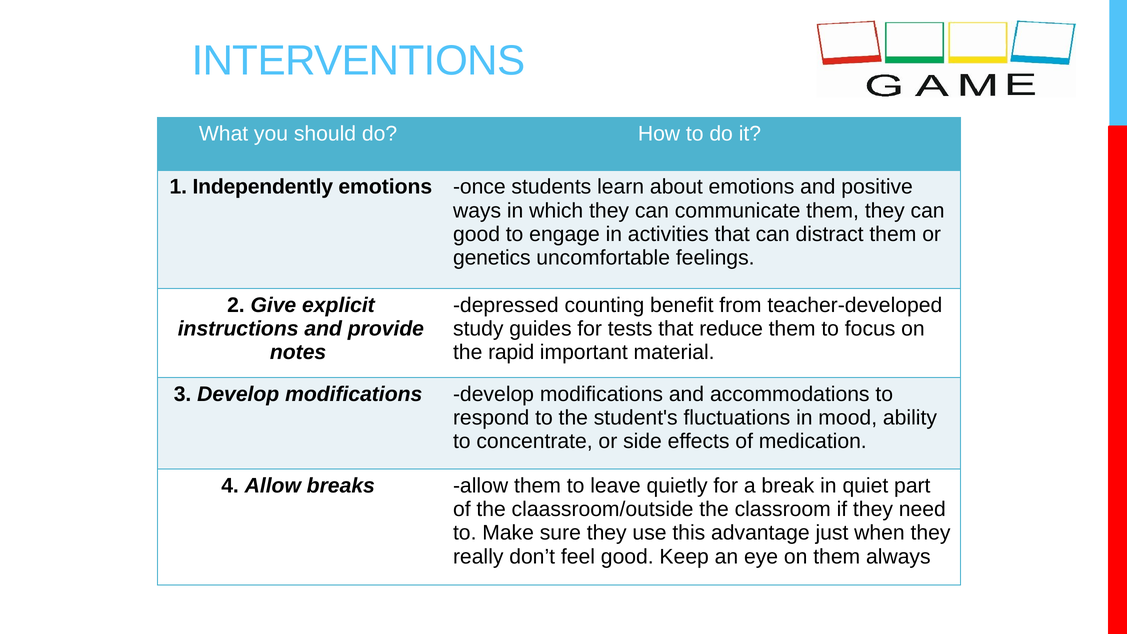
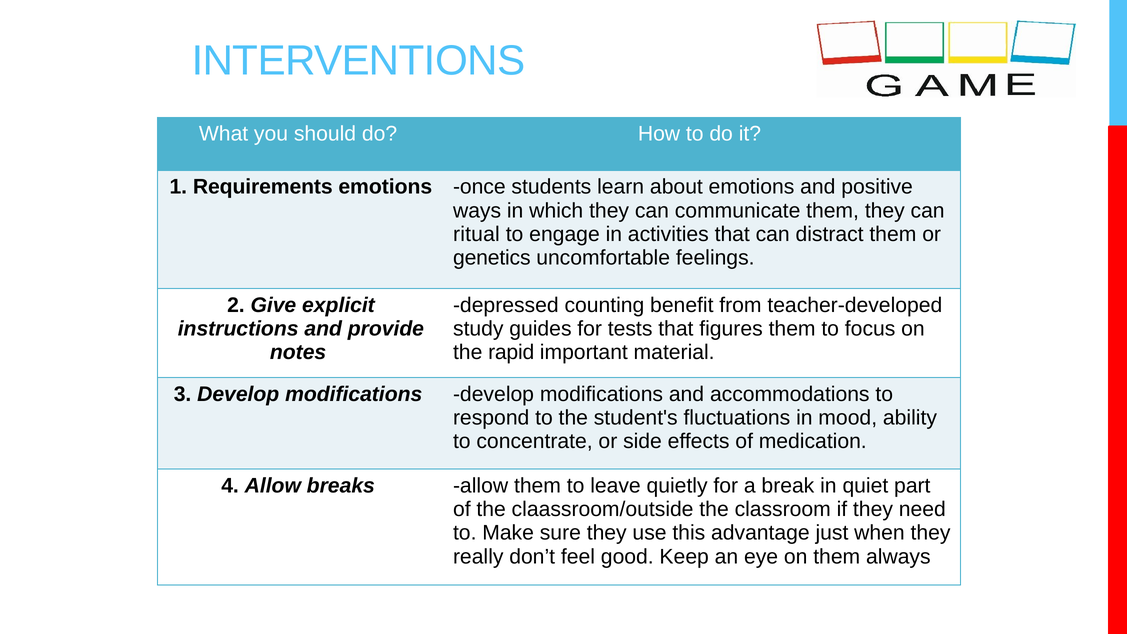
Independently: Independently -> Requirements (263, 187)
good: good -> ritual (476, 234)
reduce: reduce -> figures (731, 329)
